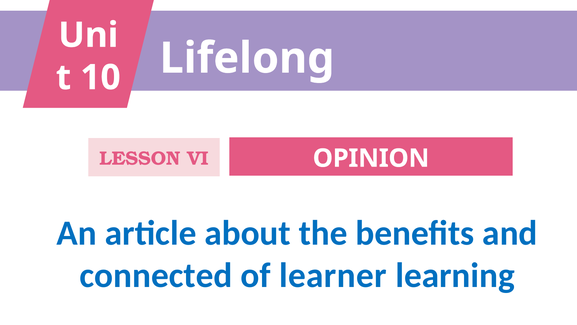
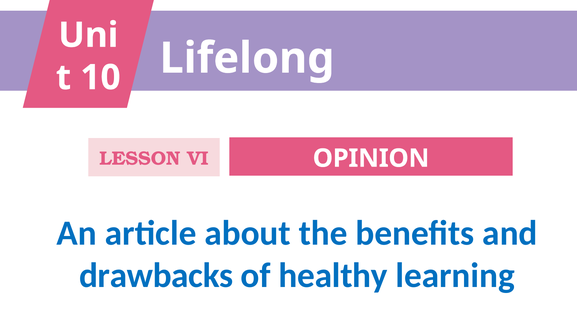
connected: connected -> drawbacks (156, 275)
learner: learner -> healthy (333, 275)
